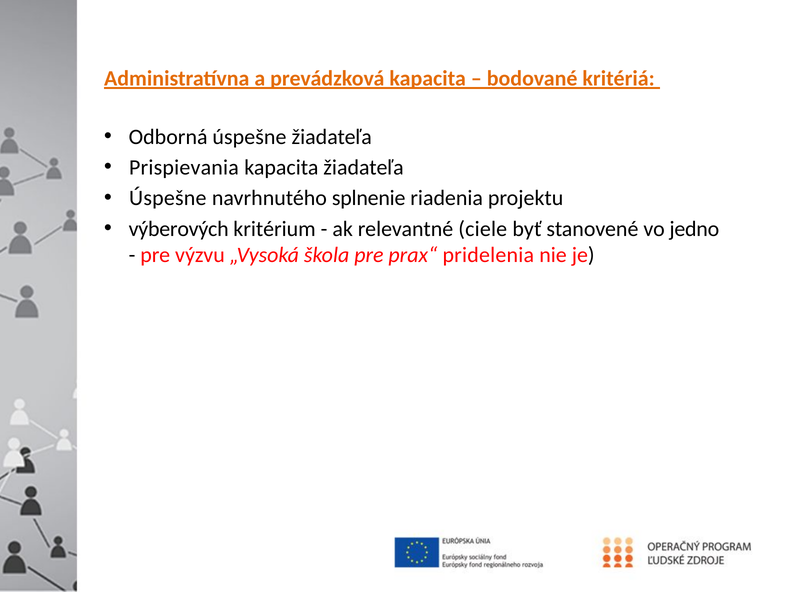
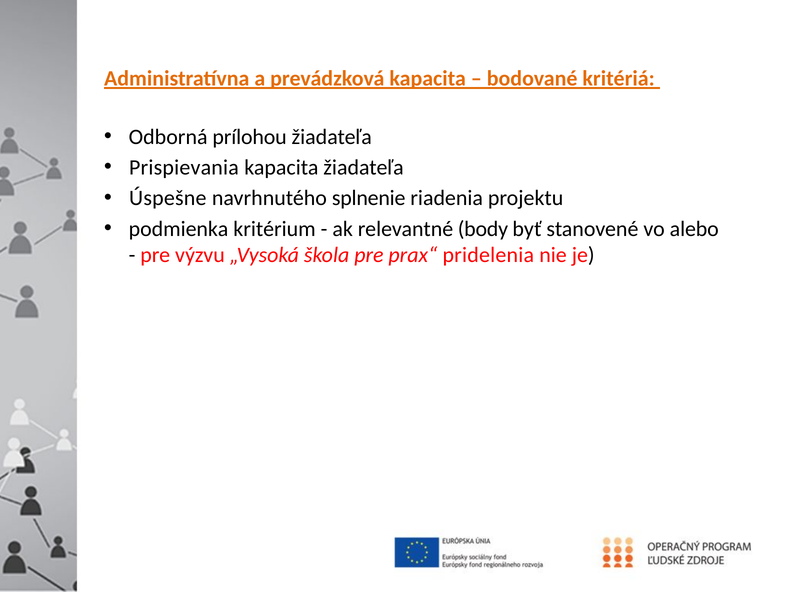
Odborná úspešne: úspešne -> prílohou (250, 137)
výberových: výberových -> podmienka (179, 229)
ciele: ciele -> body (483, 229)
jedno: jedno -> alebo (694, 229)
